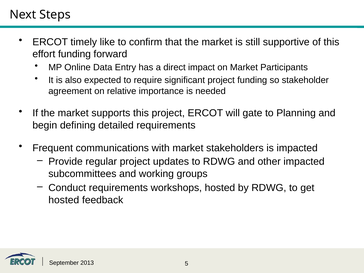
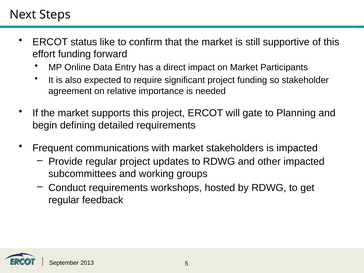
timely: timely -> status (84, 42)
hosted: hosted -> regular (64, 200)
